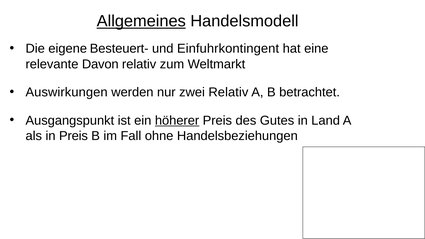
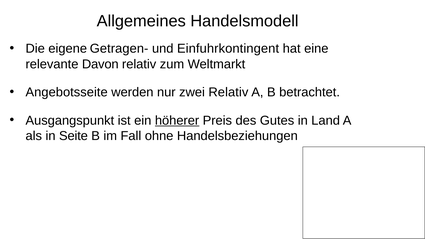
Allgemeines underline: present -> none (141, 21)
Besteuert-: Besteuert- -> Getragen- (119, 49)
Auswirkungen: Auswirkungen -> Angebotsseite (67, 92)
in Preis: Preis -> Seite (73, 136)
